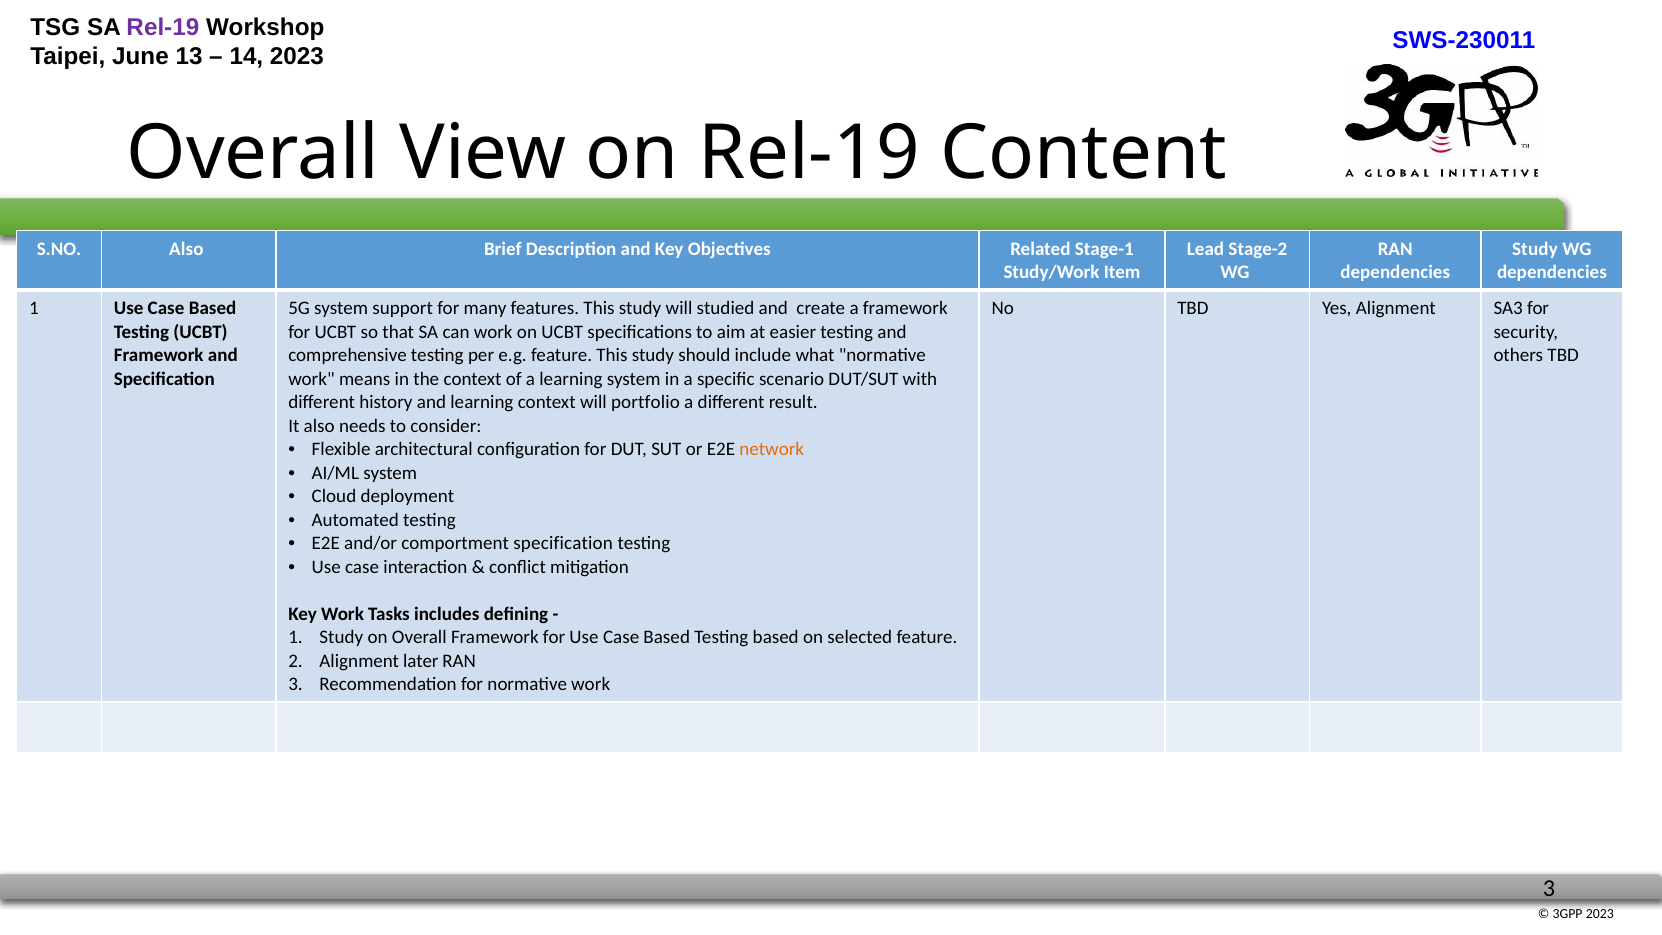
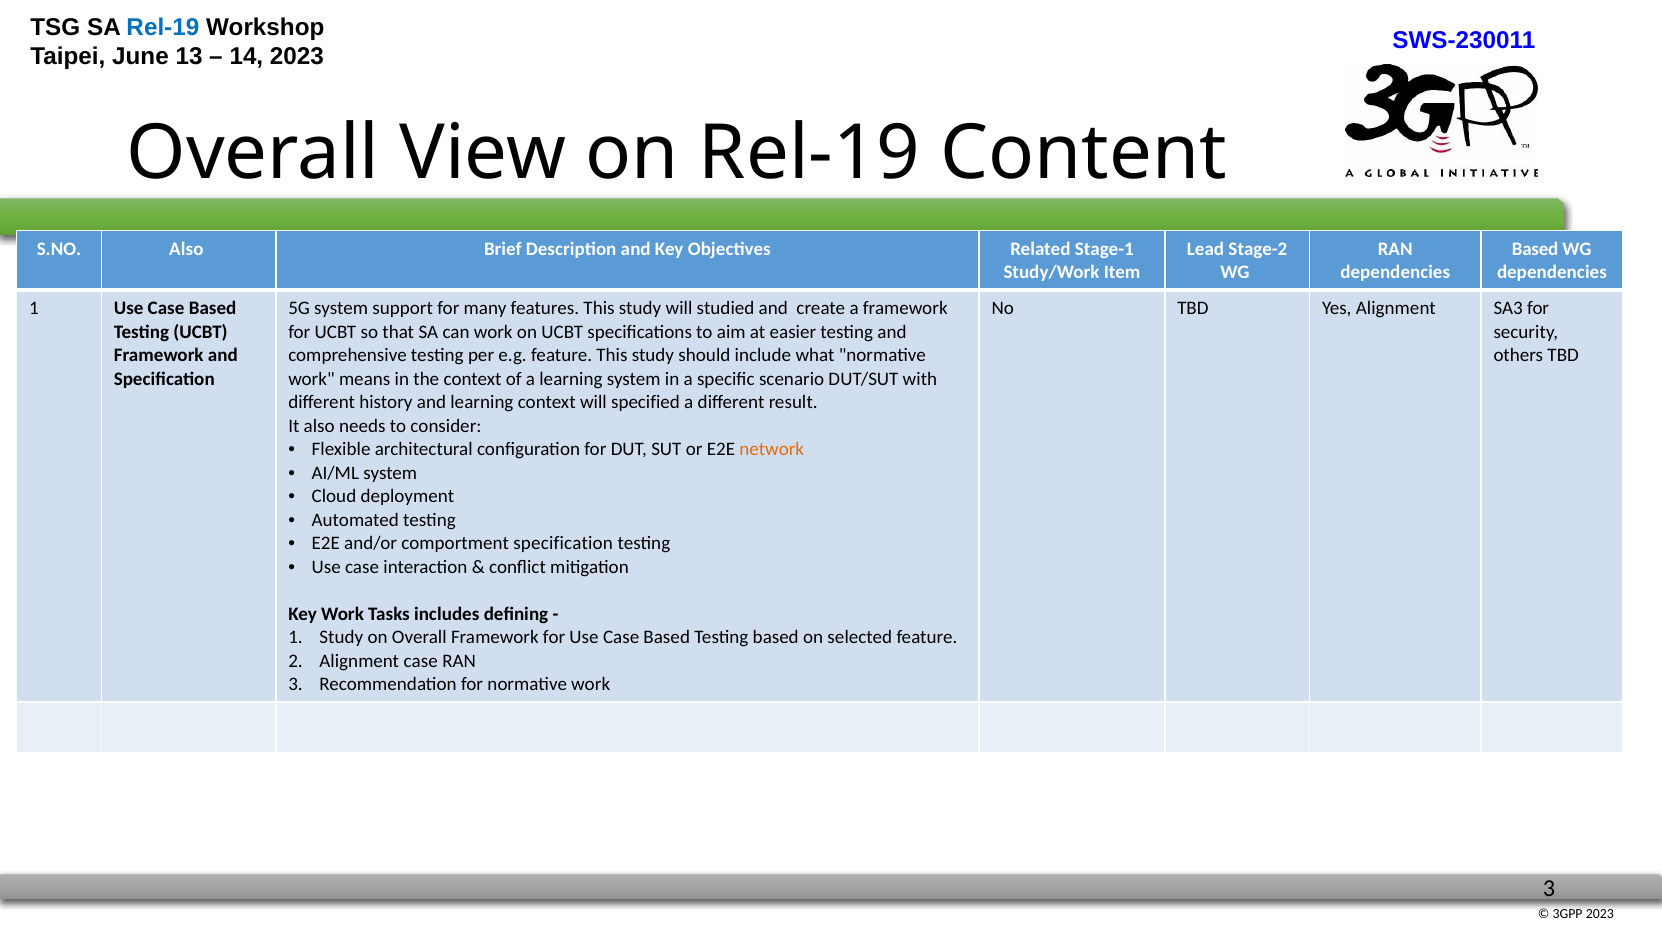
Rel-19 colour: purple -> blue (163, 27)
Study: Study -> Based (1535, 249)
portfolio: portfolio -> specified (646, 402)
Alignment later: later -> case (421, 661)
